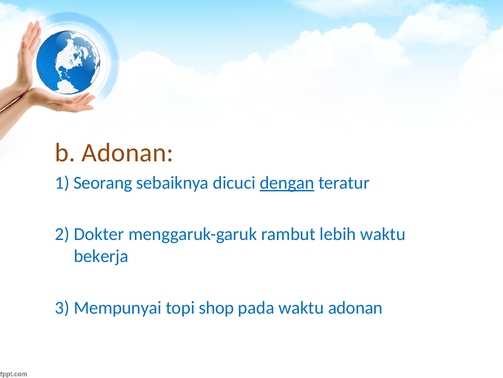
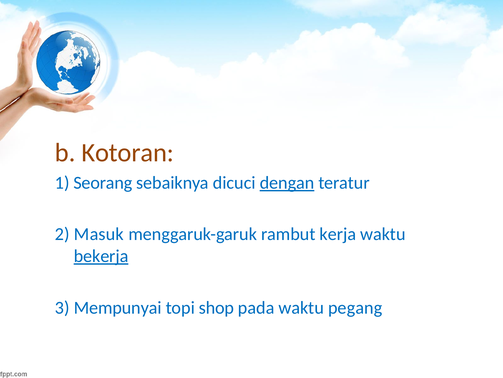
b Adonan: Adonan -> Kotoran (128, 152)
Dokter: Dokter -> Masuk (99, 234)
lebih: lebih -> kerja (338, 234)
bekerja underline: none -> present (101, 256)
waktu adonan: adonan -> pegang (355, 307)
